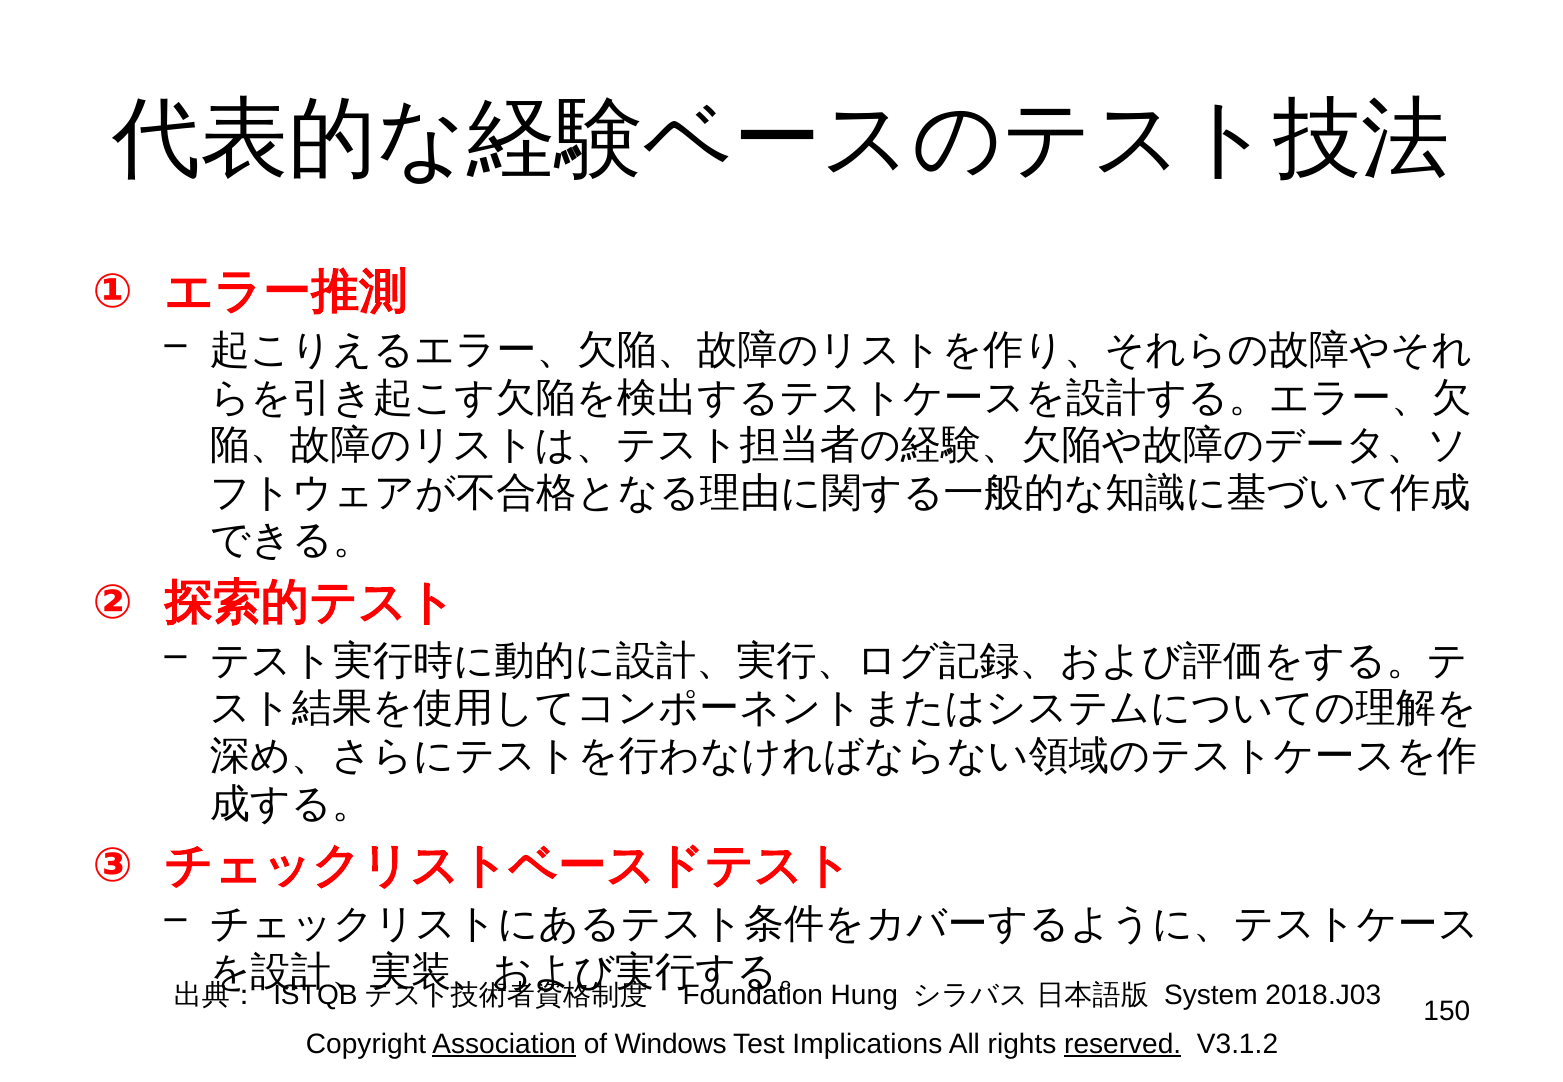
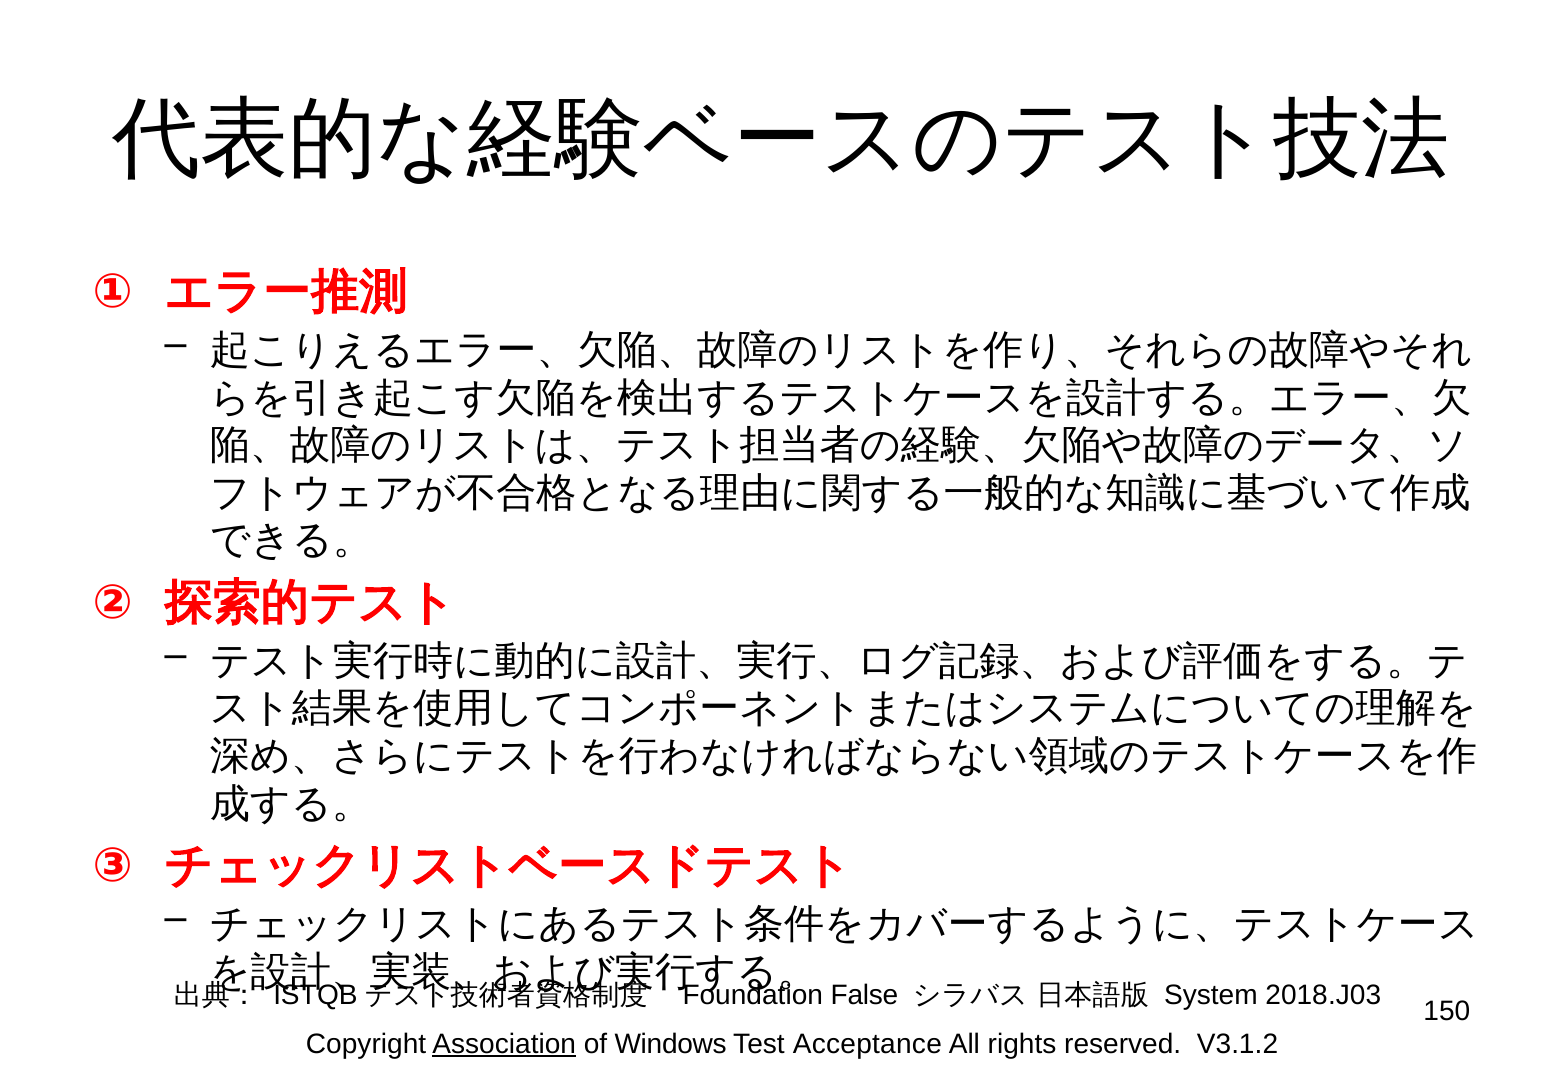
Hung: Hung -> False (864, 996)
Implications: Implications -> Acceptance (867, 1044)
reserved underline: present -> none (1123, 1044)
